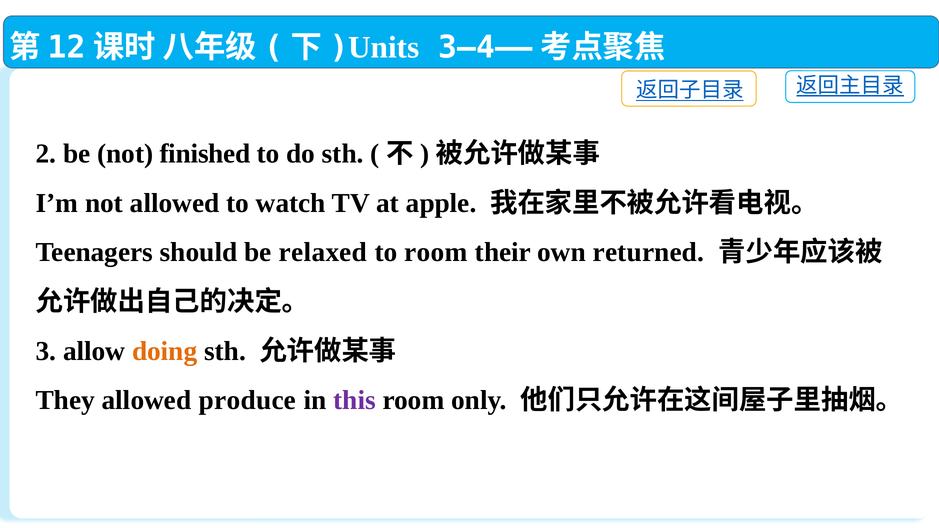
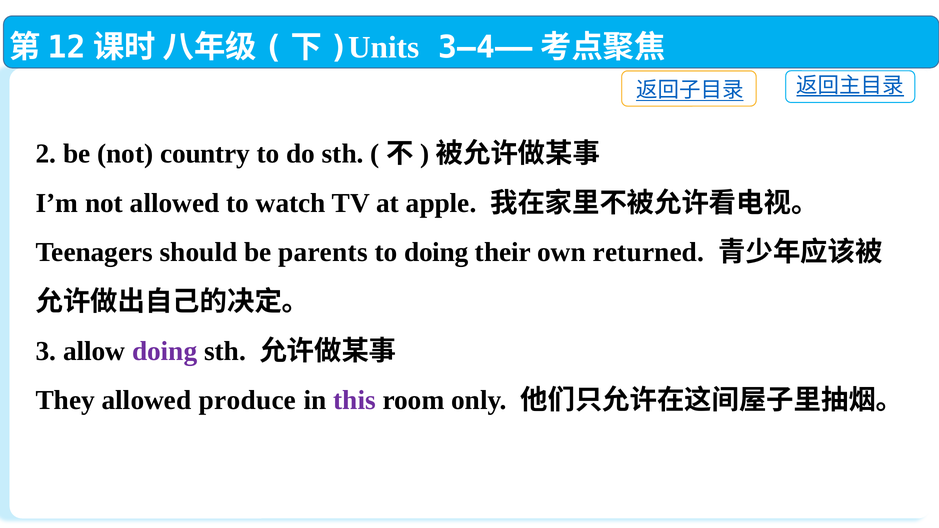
finished: finished -> country (205, 154)
relaxed: relaxed -> parents (323, 252)
to room: room -> doing (436, 252)
doing colour: orange -> purple (165, 351)
